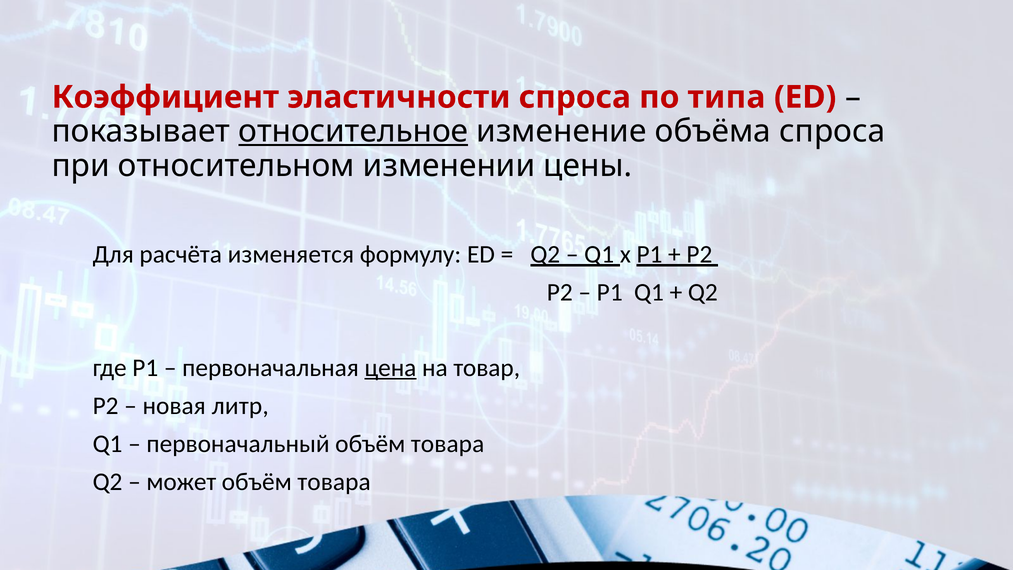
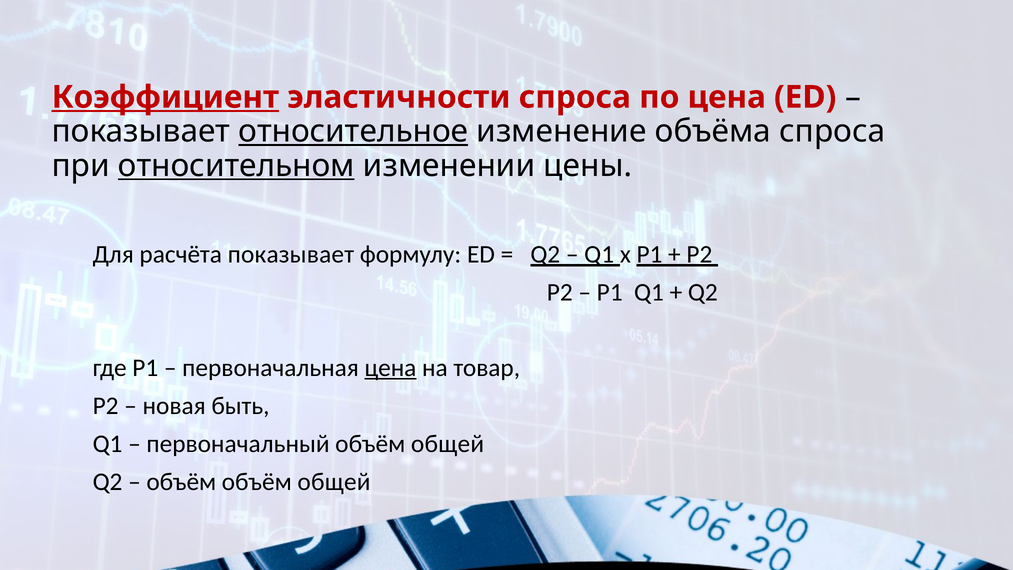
Коэффициент underline: none -> present (165, 97)
по типа: типа -> цена (727, 97)
относительном underline: none -> present (236, 166)
расчёта изменяется: изменяется -> показывает (291, 254)
литр: литр -> быть (240, 406)
первоначальный объём товара: товара -> общей (448, 444)
может: может -> объём (181, 482)
товара: товара -> общей (334, 482)
